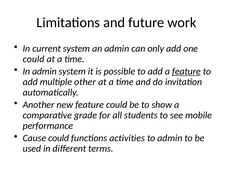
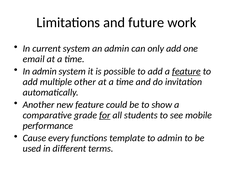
could: could -> email (34, 59)
for underline: none -> present (105, 115)
Cause could: could -> every (59, 138)
activities: activities -> template (127, 138)
